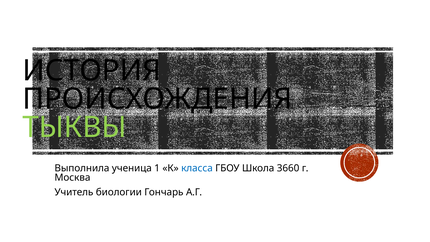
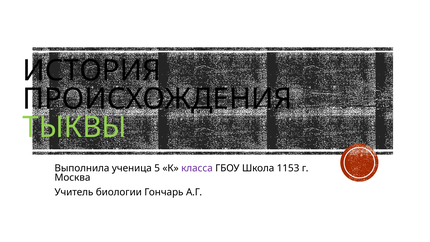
1: 1 -> 5 (157, 168)
класса colour: blue -> purple (197, 168)
3660: 3660 -> 1153 (288, 168)
